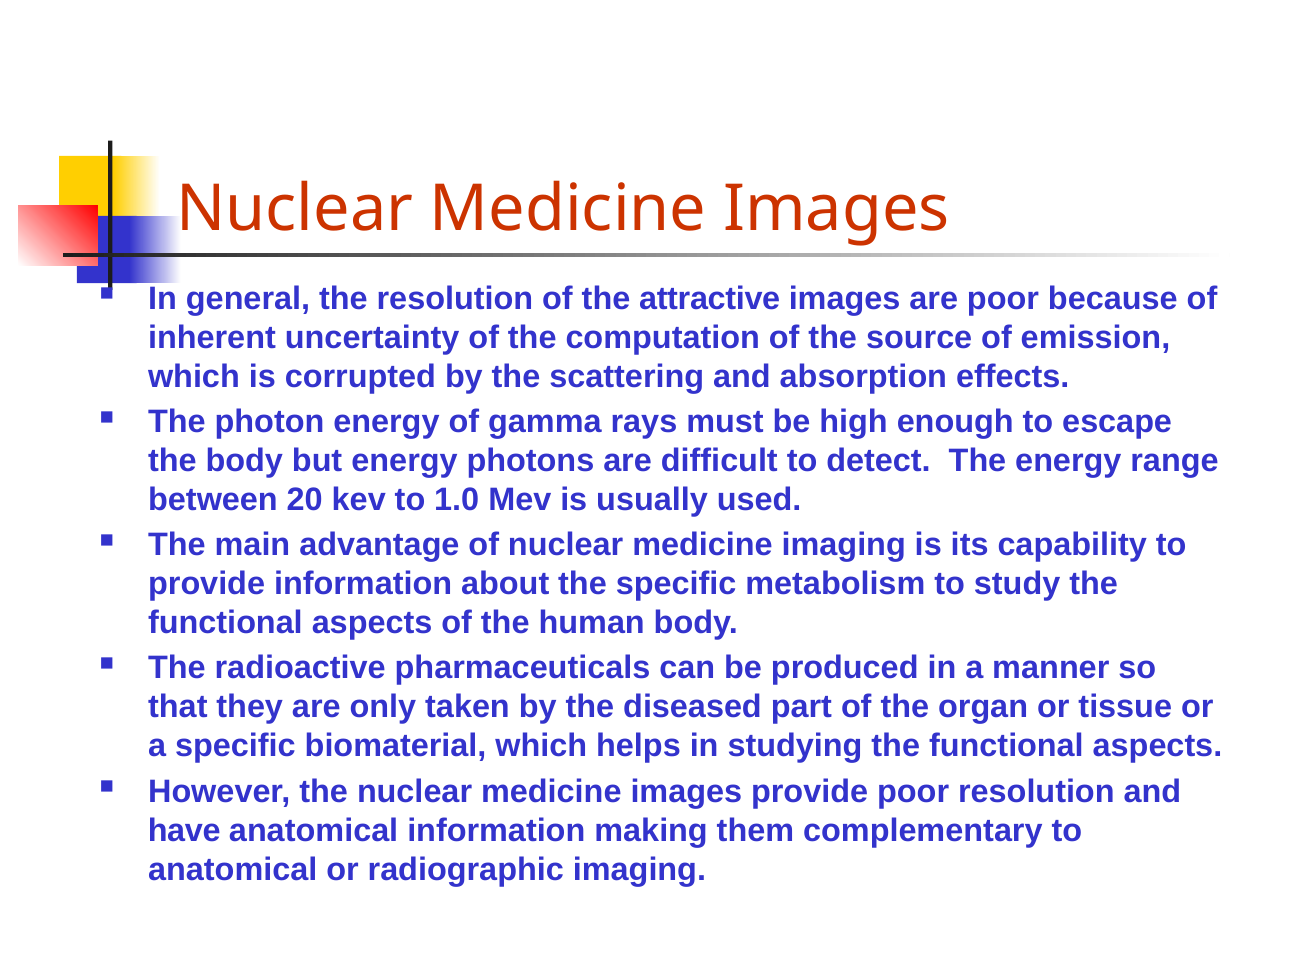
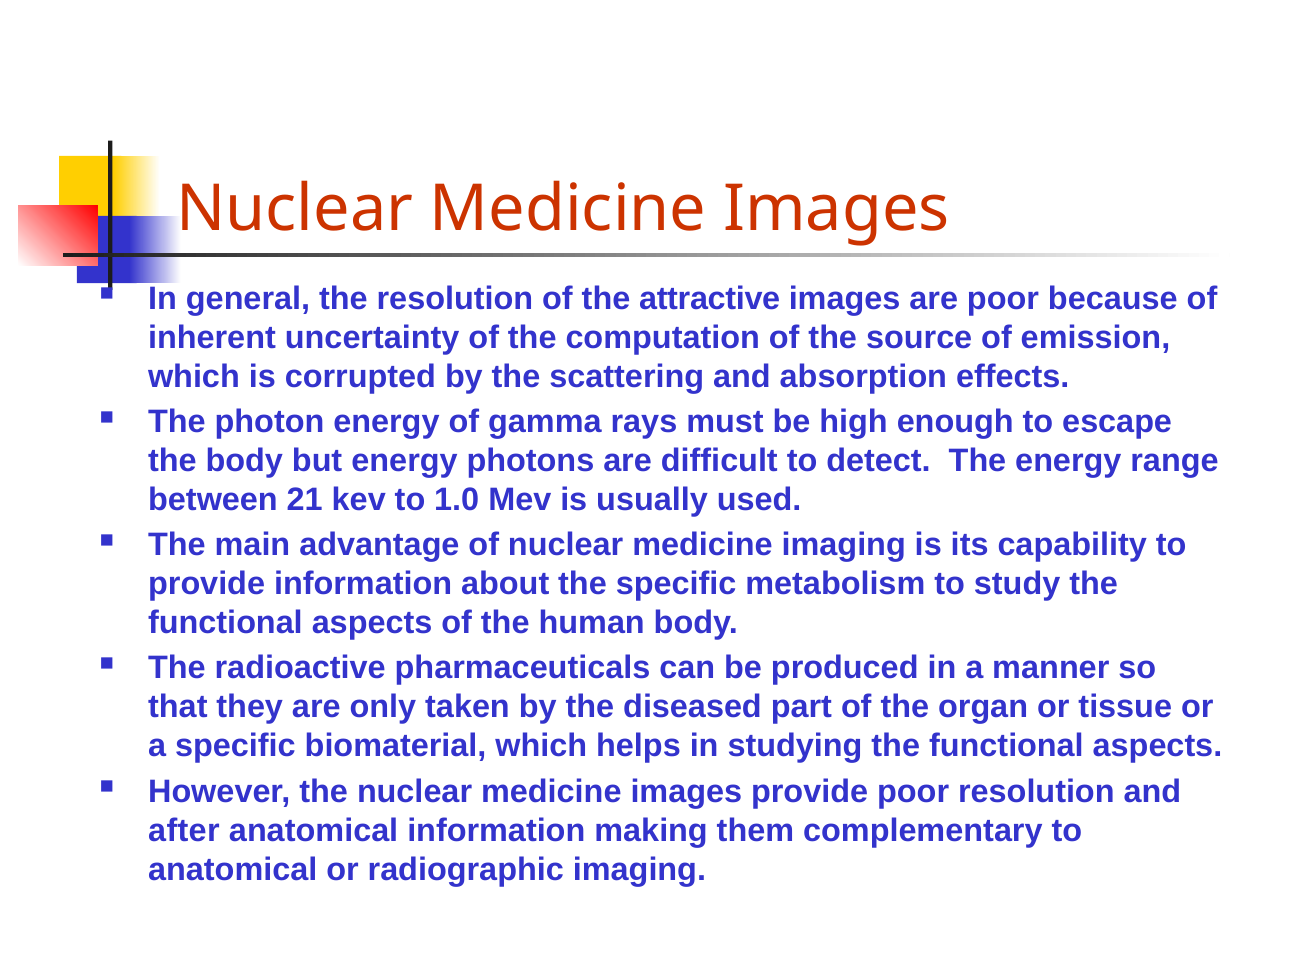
20: 20 -> 21 (305, 499)
have: have -> after (184, 830)
